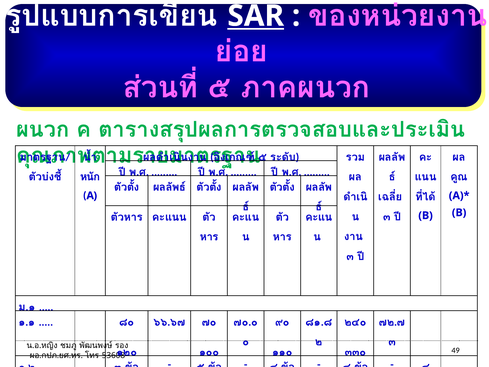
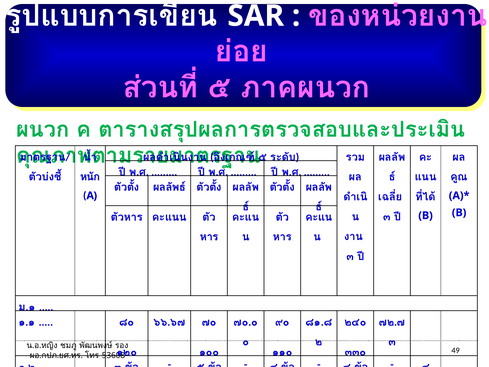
SAR underline: present -> none (256, 16)
